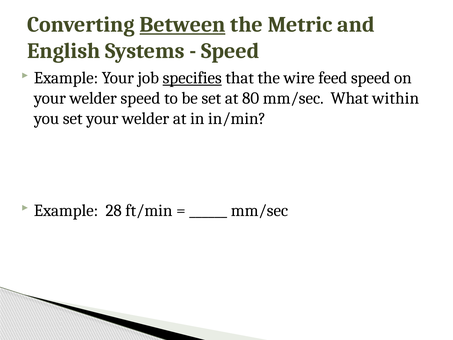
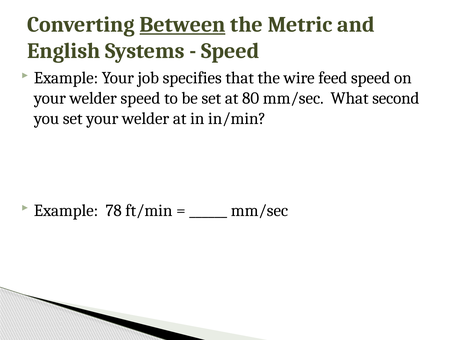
specifies underline: present -> none (192, 78)
within: within -> second (396, 98)
28: 28 -> 78 (114, 210)
